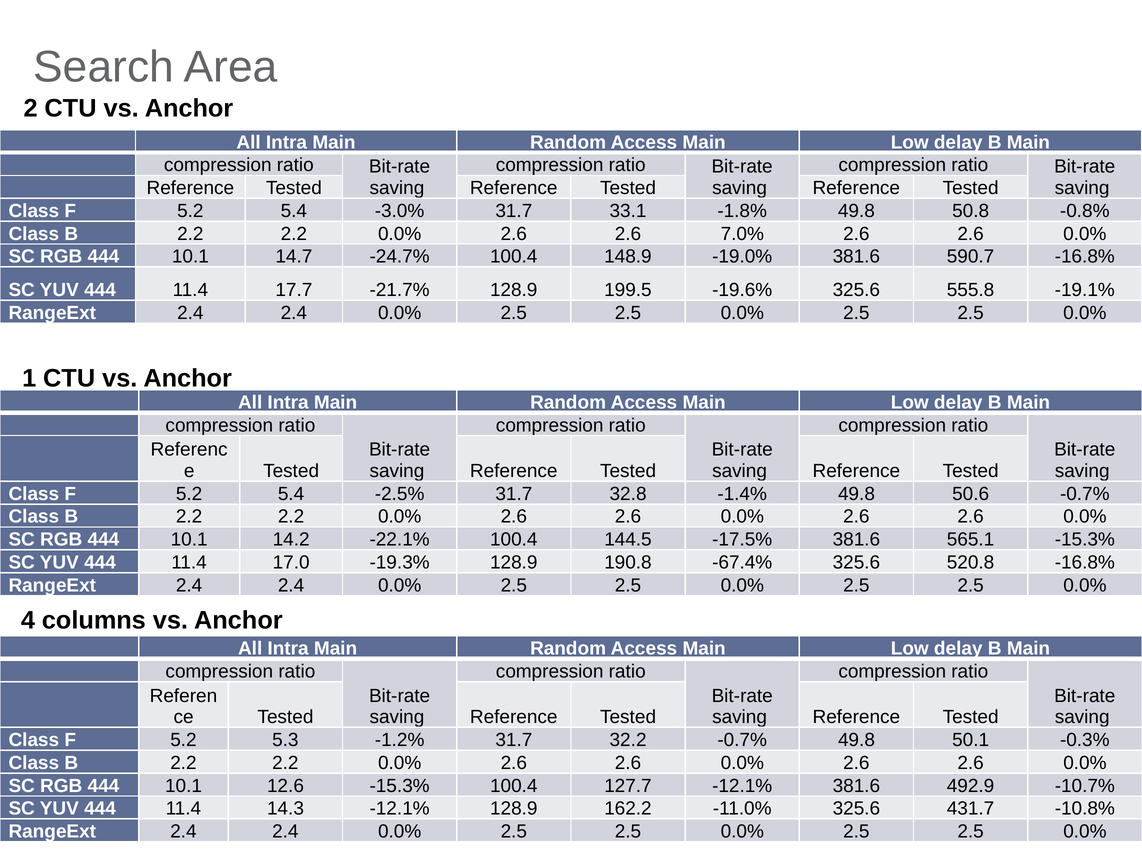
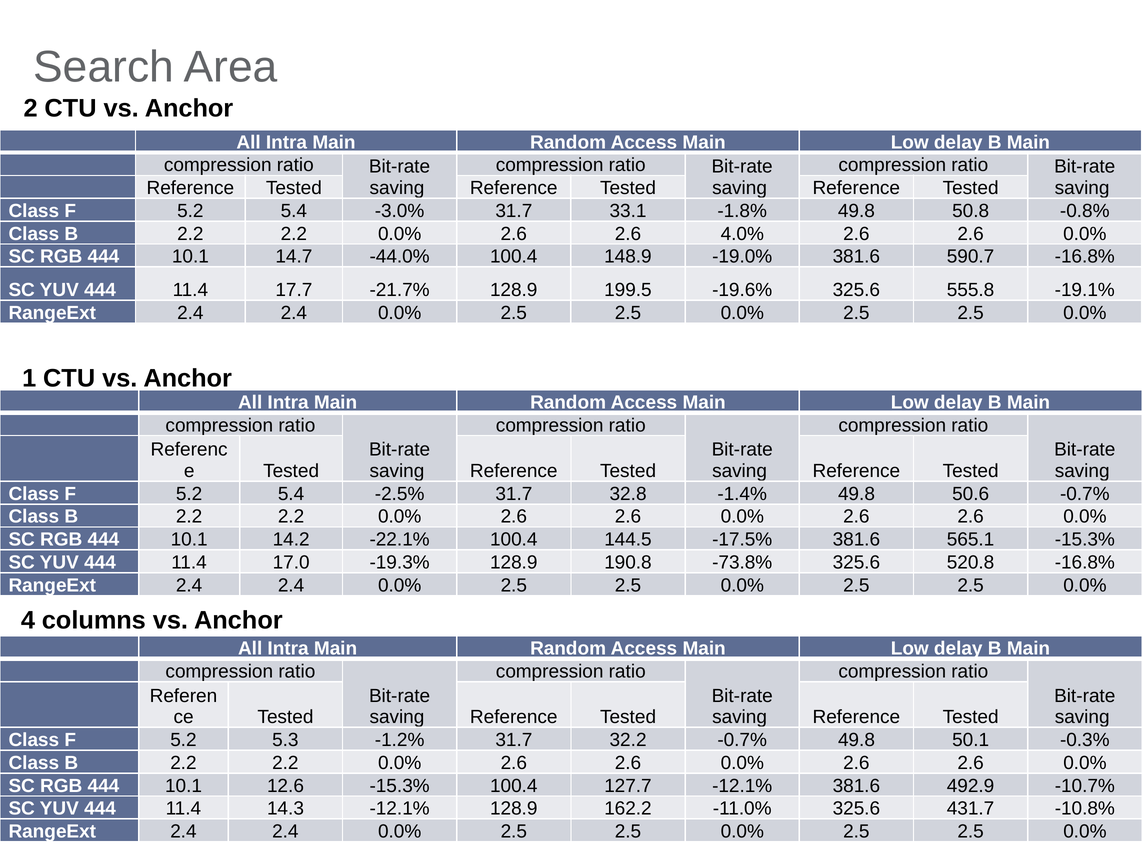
7.0%: 7.0% -> 4.0% (742, 234)
-24.7%: -24.7% -> -44.0% (400, 257)
-67.4%: -67.4% -> -73.8% (742, 563)
